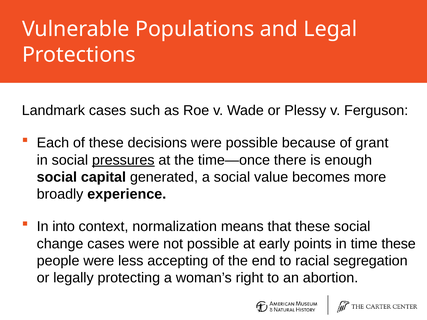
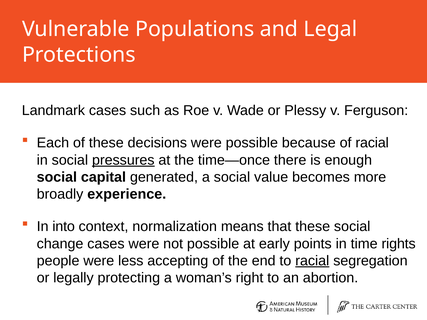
of grant: grant -> racial (372, 143)
time these: these -> rights (399, 244)
racial underline: none -> present (312, 261)
